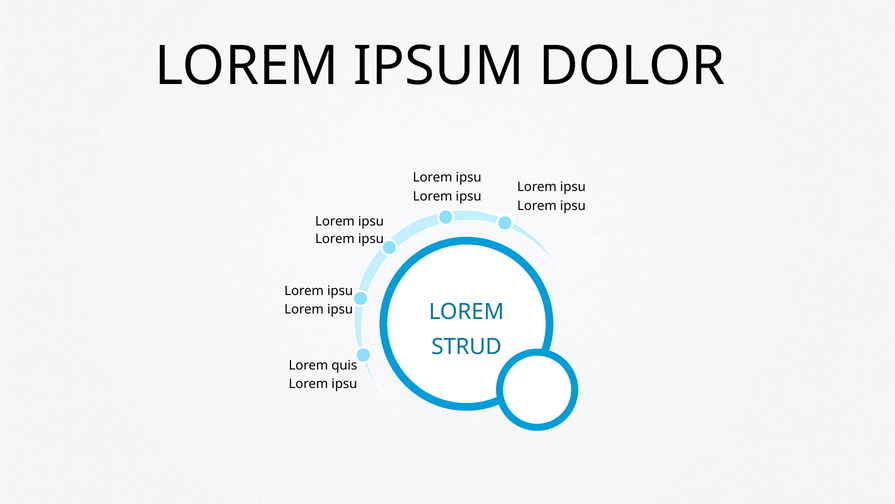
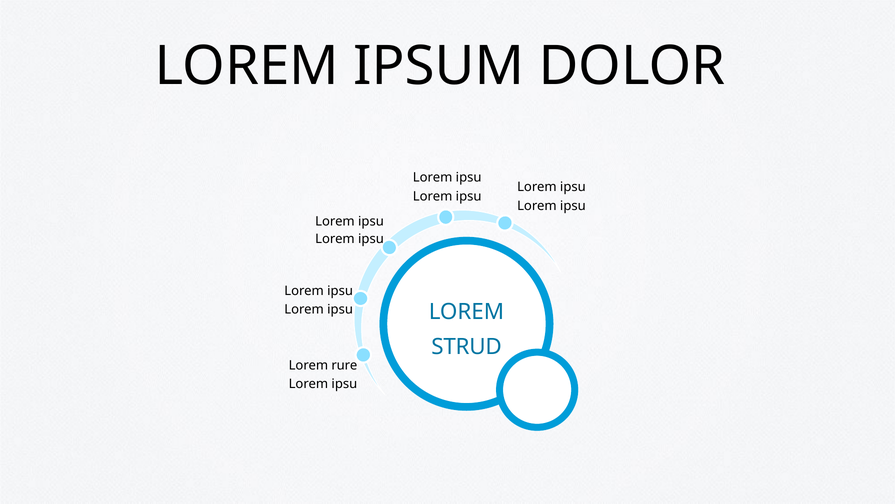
quis: quis -> rure (344, 365)
